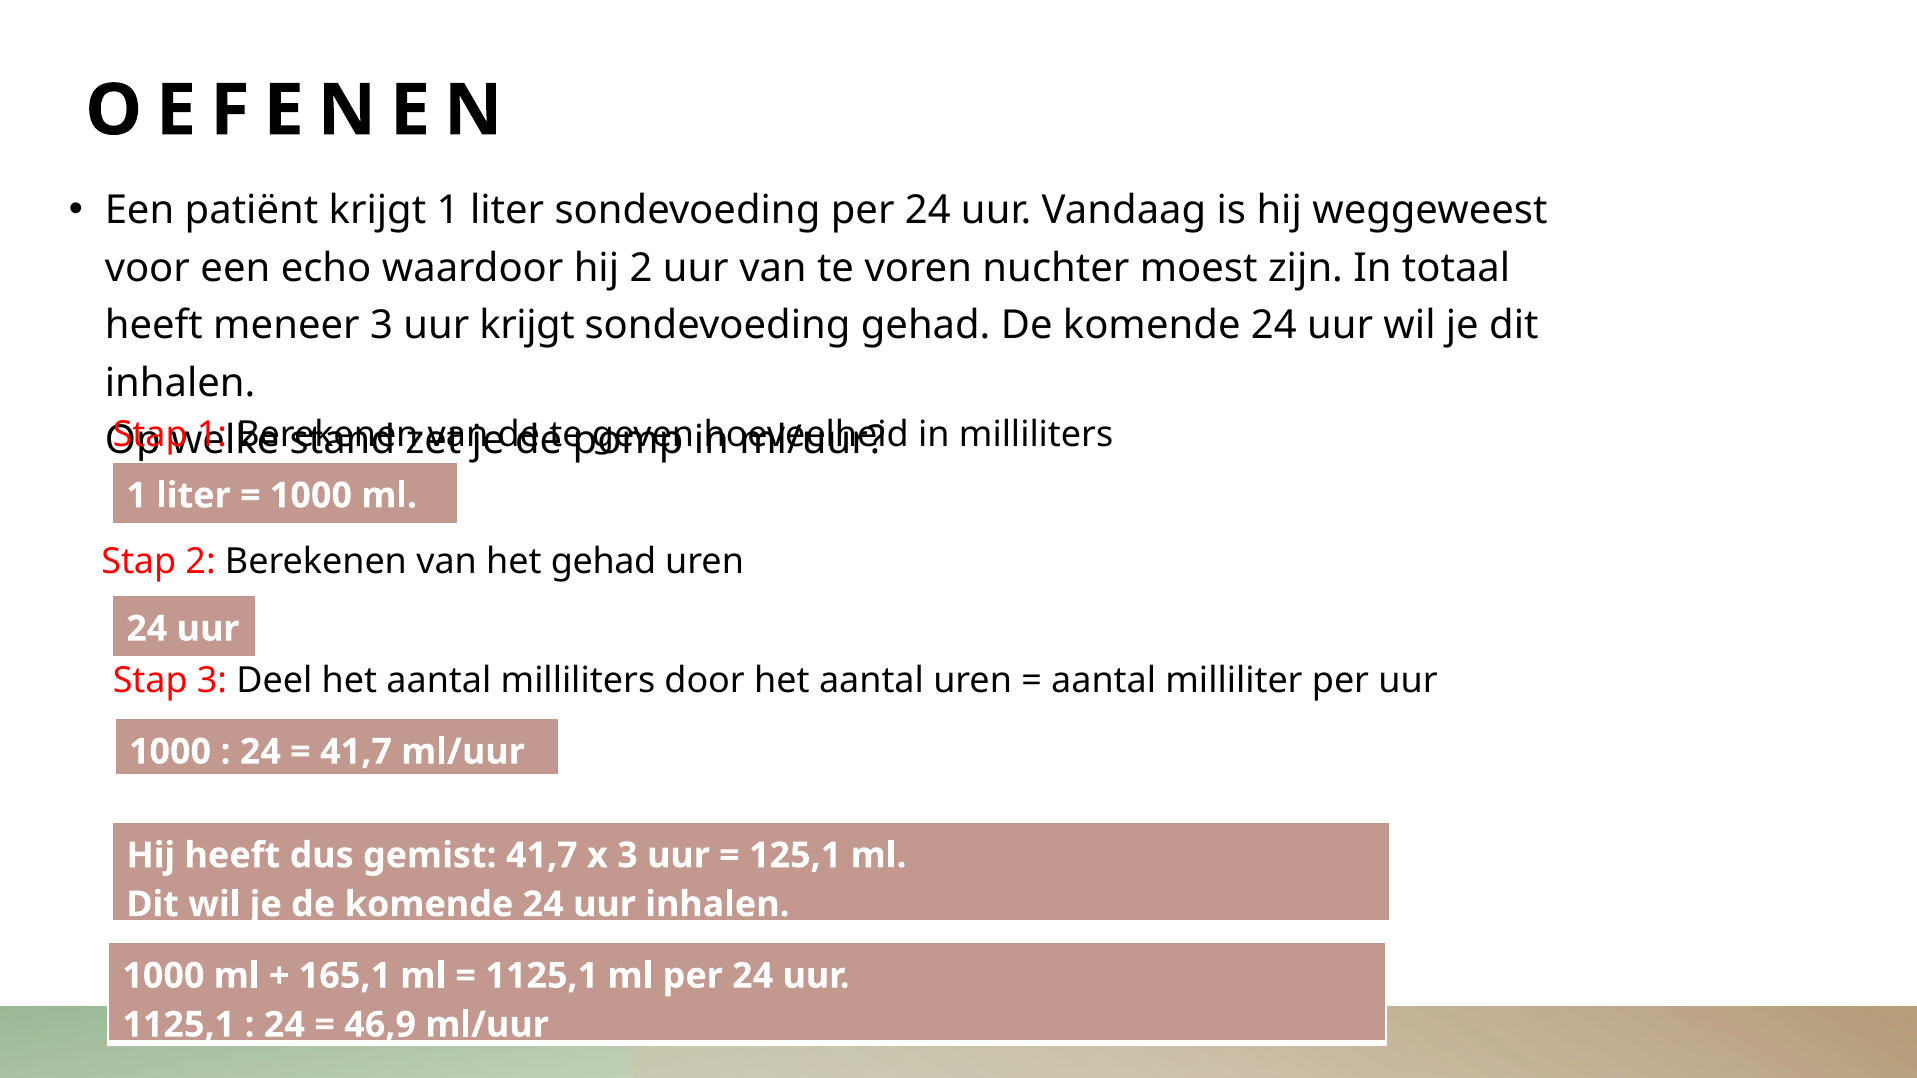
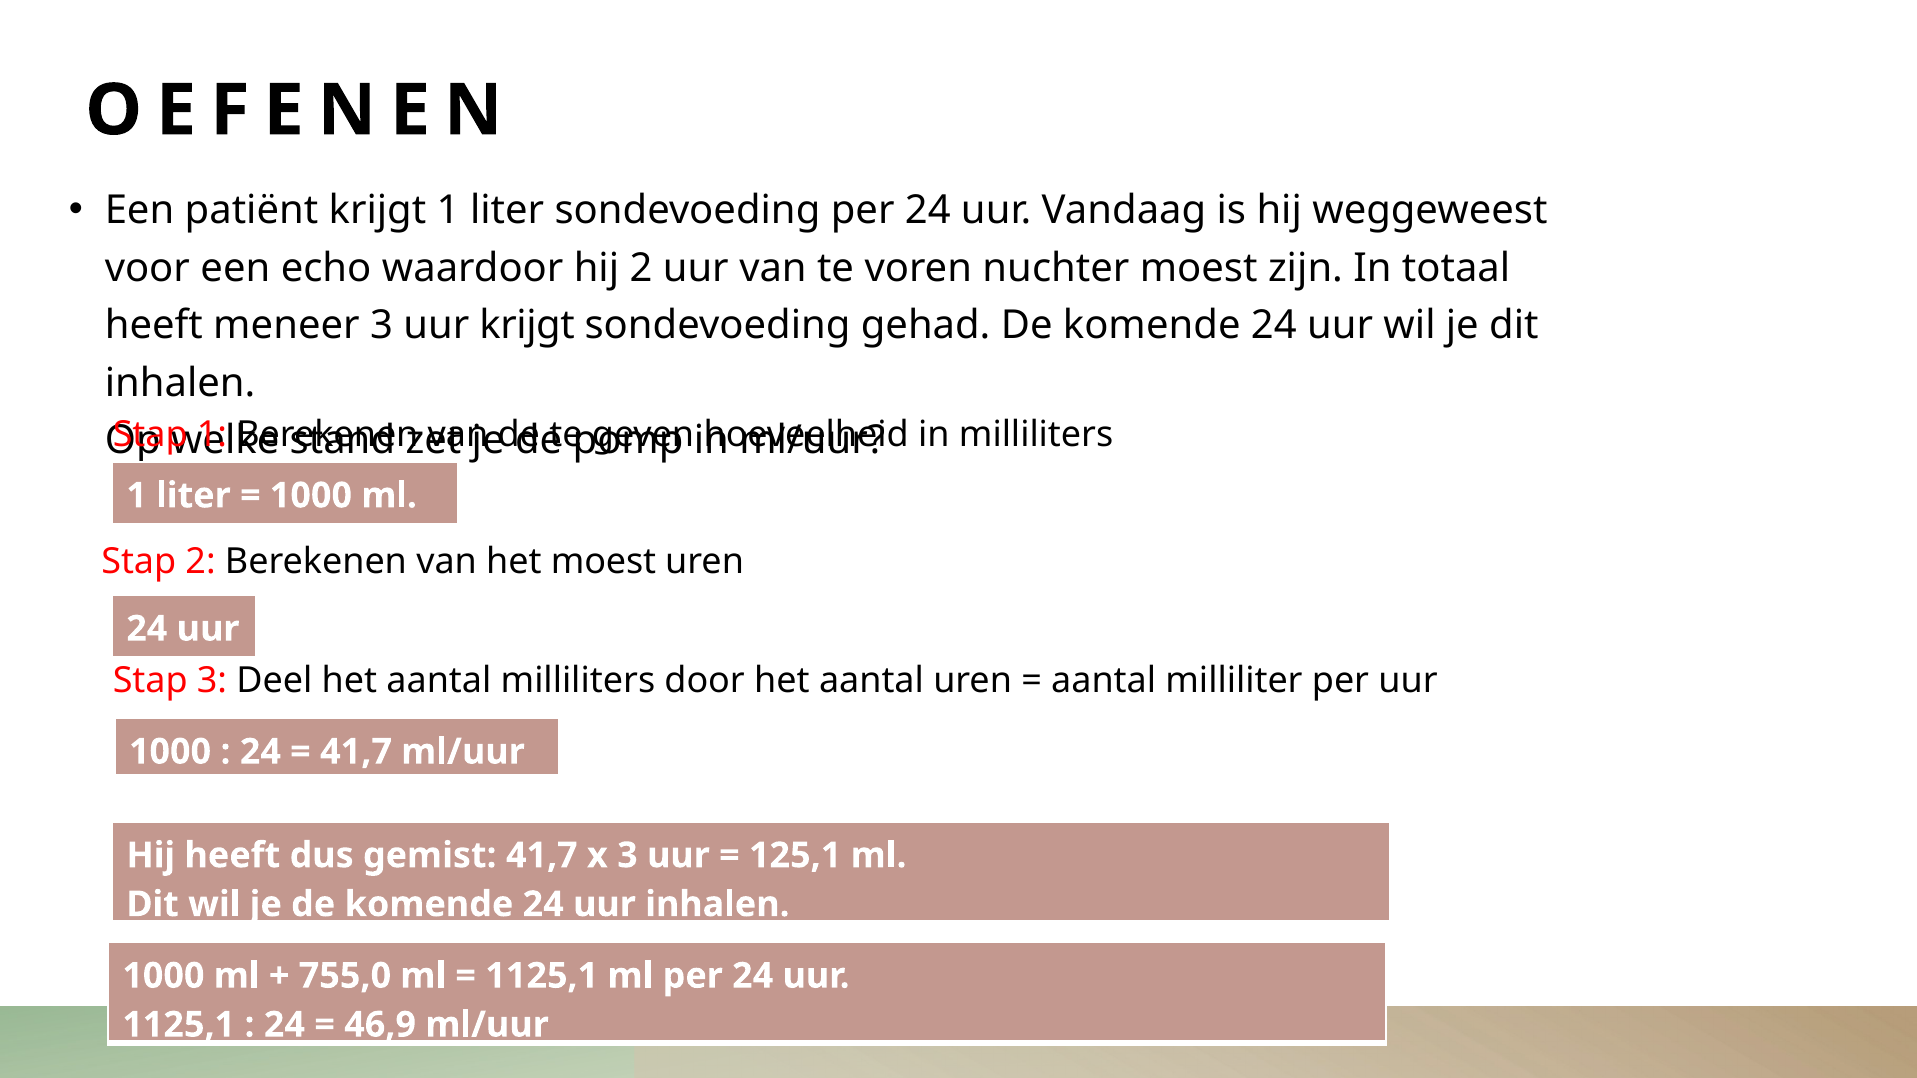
het gehad: gehad -> moest (603, 562)
165,1: 165,1 -> 755,0 (345, 976)
